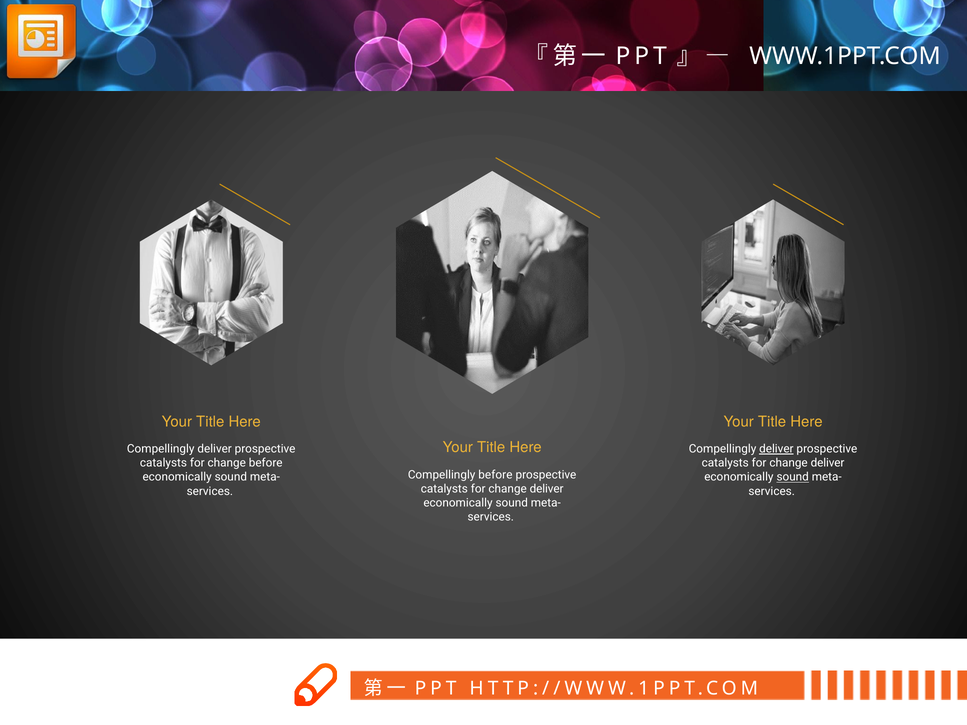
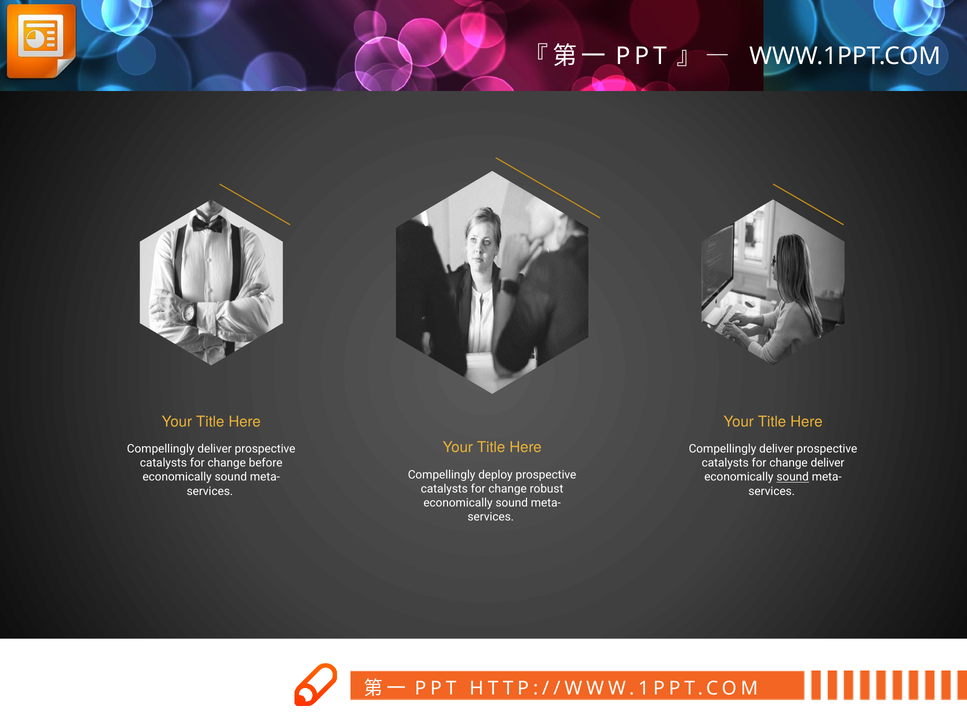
deliver underline: present -> none (776, 449)
Compellingly before: before -> deploy (495, 475)
deliver: deliver -> robust (547, 489)
